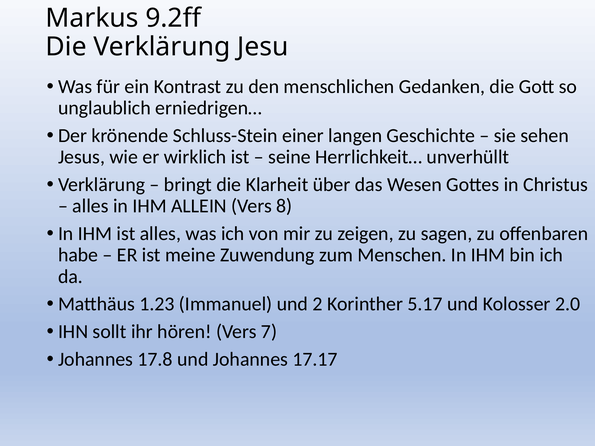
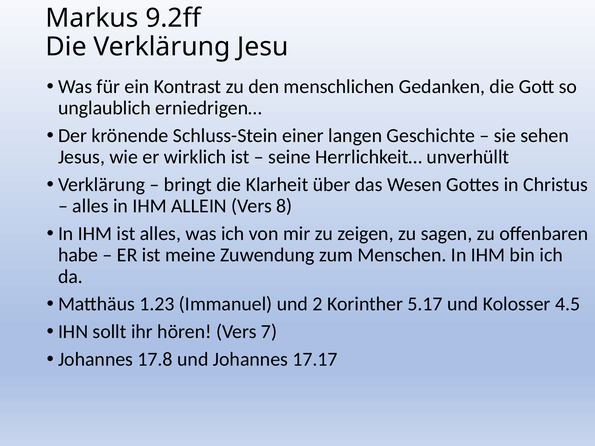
2.0: 2.0 -> 4.5 (568, 304)
